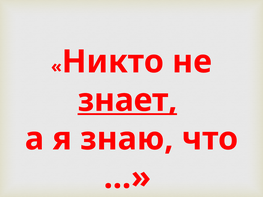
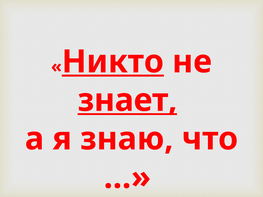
Никто underline: none -> present (113, 62)
